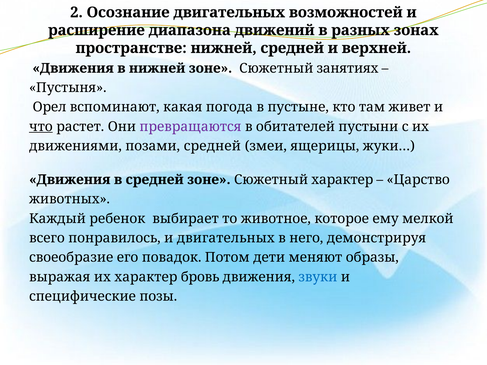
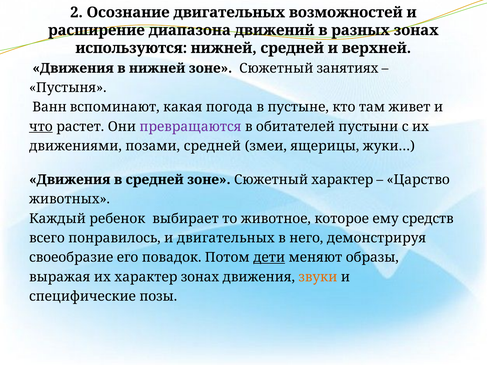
пространстве: пространстве -> используются (131, 48)
Орел: Орел -> Ванн (50, 107)
мелкой: мелкой -> средств (428, 219)
дети underline: none -> present (269, 258)
характер бровь: бровь -> зонах (200, 277)
звуки colour: blue -> orange (318, 277)
